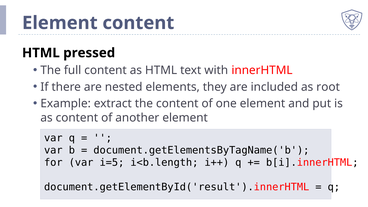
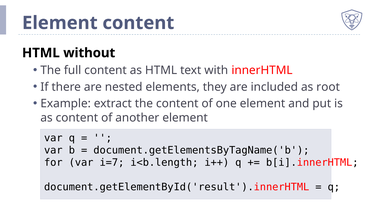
pressed: pressed -> without (89, 53)
i=5: i=5 -> i=7 (112, 162)
